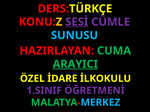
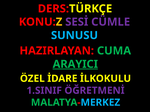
SESİ underline: present -> none (77, 22)
